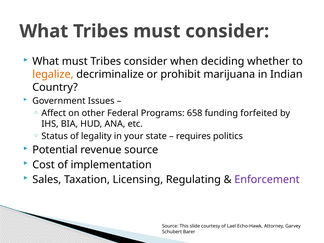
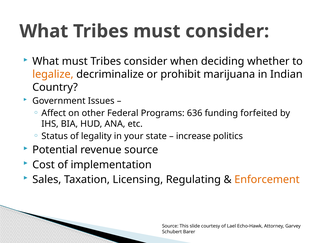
658: 658 -> 636 (195, 113)
requires: requires -> increase (193, 136)
Enforcement colour: purple -> orange (267, 179)
